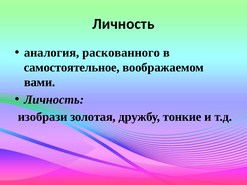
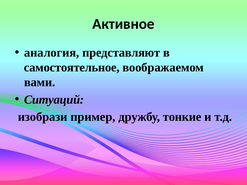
Личность: Личность -> Активное (123, 24)
раскованного: раскованного -> представляют (121, 53)
Личность: Личность -> Ситуаций (54, 100)
золотая: золотая -> пример (93, 117)
